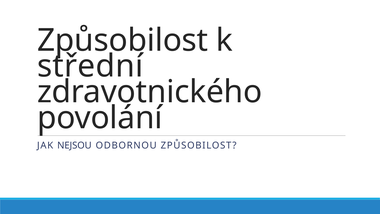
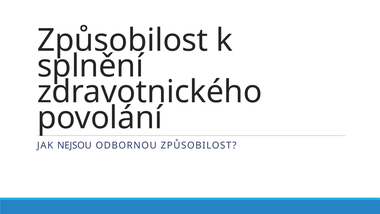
střední: střední -> splnění (90, 66)
